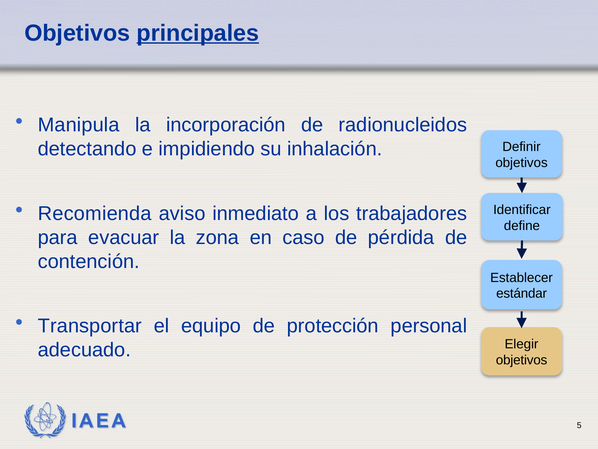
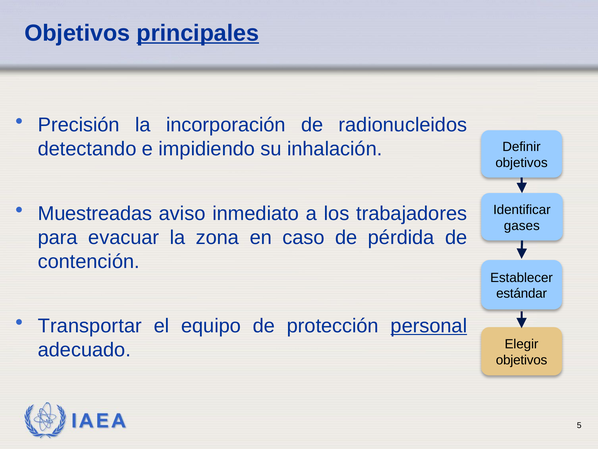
Manipula: Manipula -> Precisión (79, 125)
Recomienda: Recomienda -> Muestreadas (95, 213)
define: define -> gases (522, 225)
personal underline: none -> present (429, 326)
